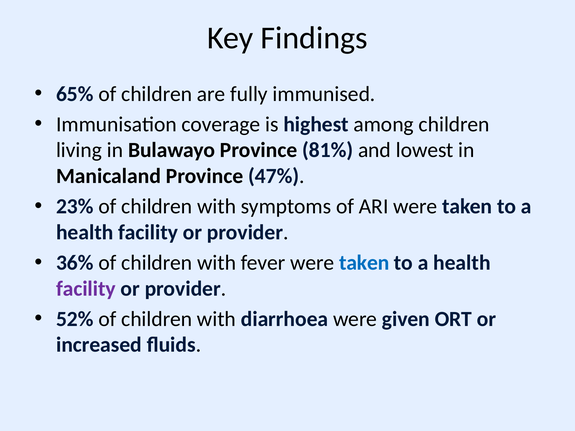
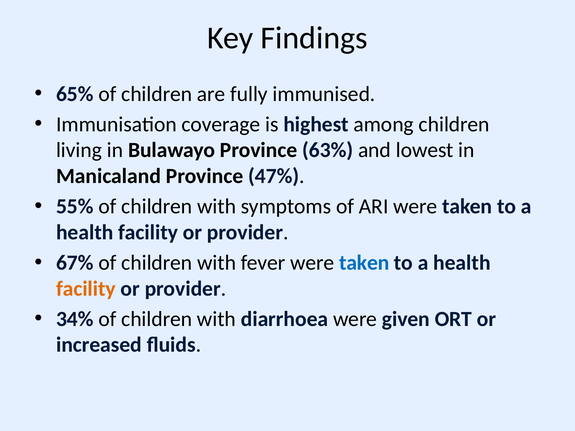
81%: 81% -> 63% (328, 150)
23%: 23% -> 55% (75, 207)
36%: 36% -> 67% (75, 263)
facility colour: purple -> orange (86, 289)
52%: 52% -> 34% (75, 319)
